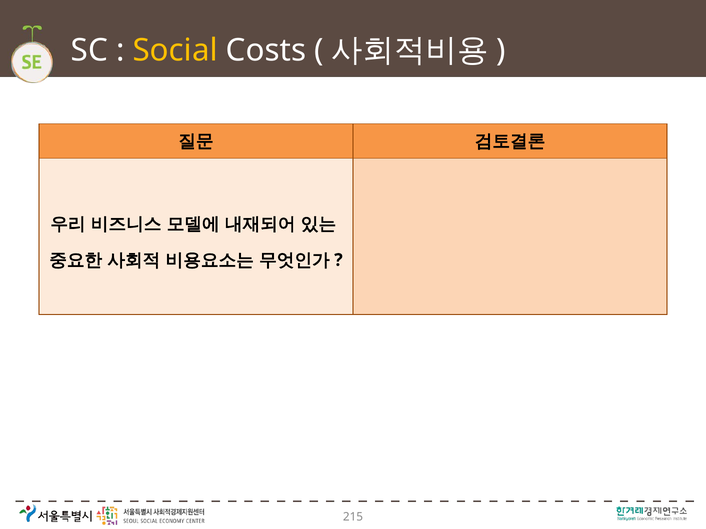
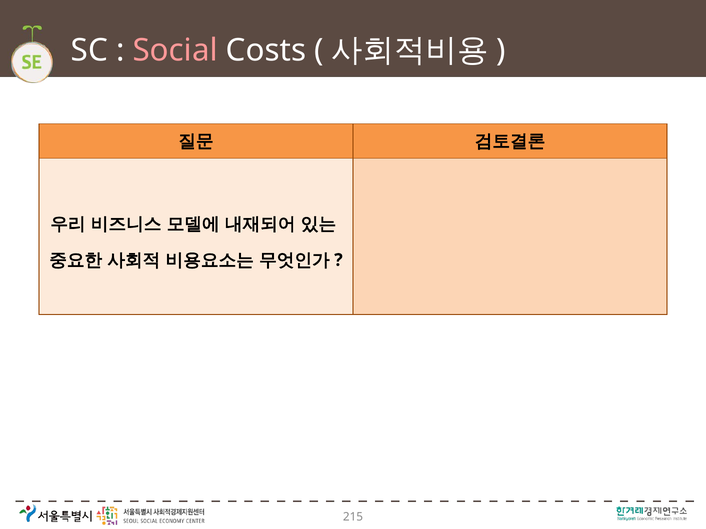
Social colour: yellow -> pink (175, 51)
